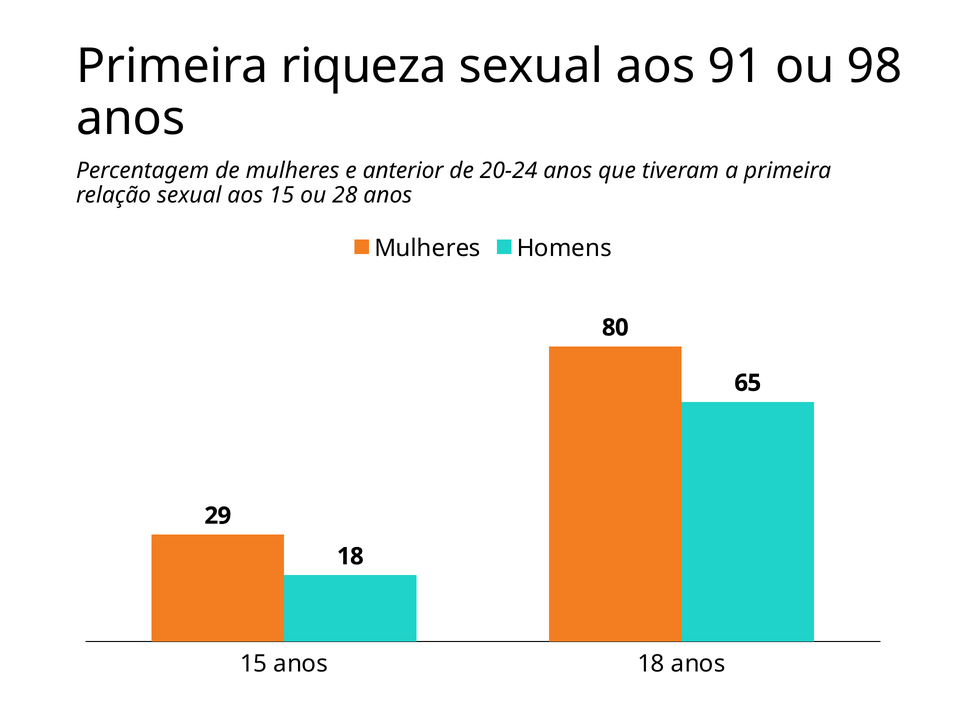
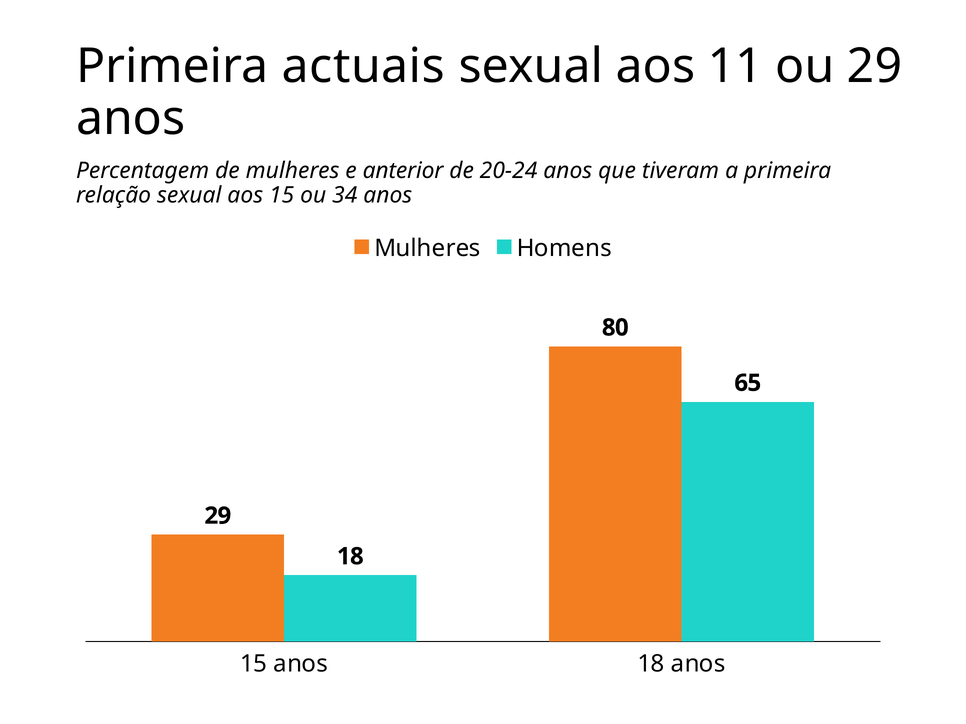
riqueza: riqueza -> actuais (363, 66)
91: 91 -> 11 (735, 66)
ou 98: 98 -> 29 (875, 66)
28: 28 -> 34 (345, 196)
